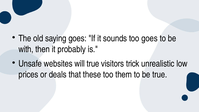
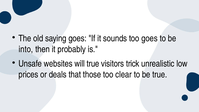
with: with -> into (26, 49)
these: these -> those (92, 74)
them: them -> clear (124, 74)
